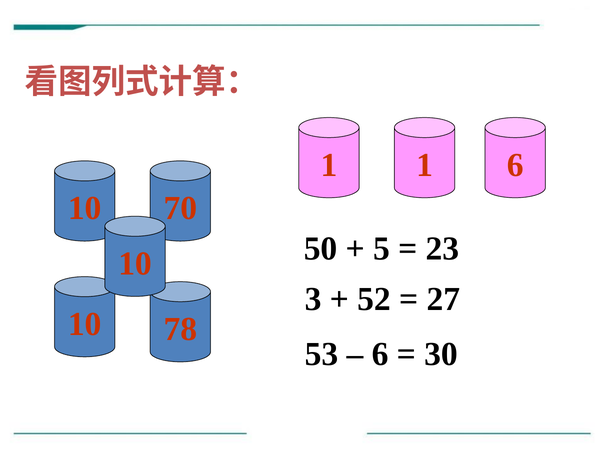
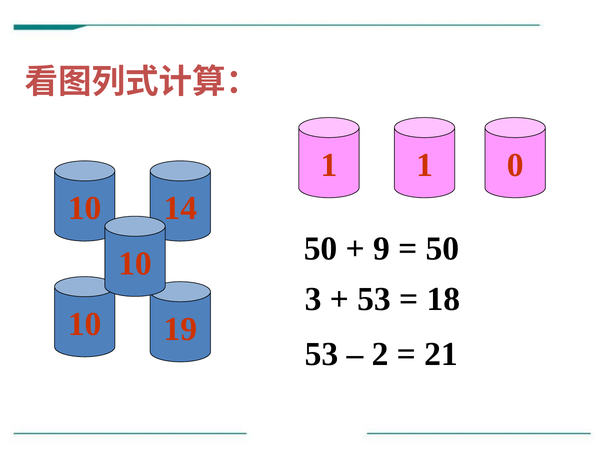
1 6: 6 -> 0 (515, 165)
70: 70 -> 14 (180, 208)
5: 5 -> 9 (381, 249)
23: 23 -> 50 (442, 249)
52: 52 -> 53 (374, 299)
27: 27 -> 18 (443, 299)
78: 78 -> 19 (180, 329)
6: 6 -> 2 (380, 354)
30: 30 -> 21 (441, 354)
